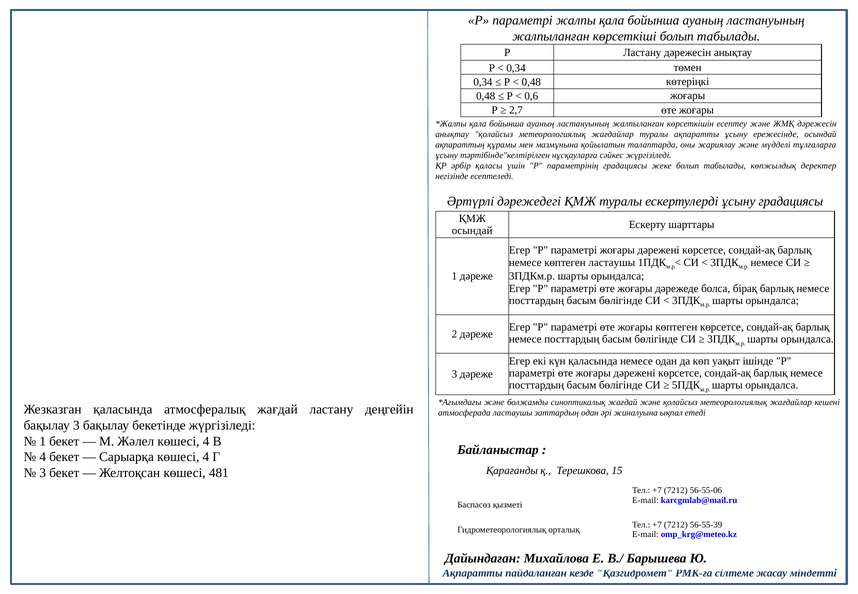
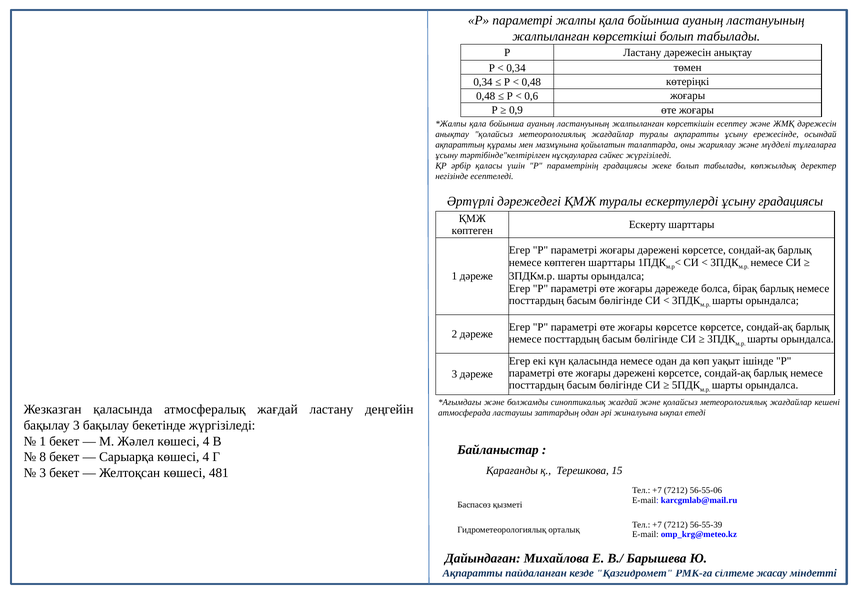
2,7: 2,7 -> 0,9 (516, 110)
осындай: осындай -> көптеген (472, 231)
көптеген ластаушы: ластаушы -> шарттары (612, 262)
жоғары көптеген: көптеген -> көрсетсе (676, 327)
4: 4 -> 8 (43, 457)
